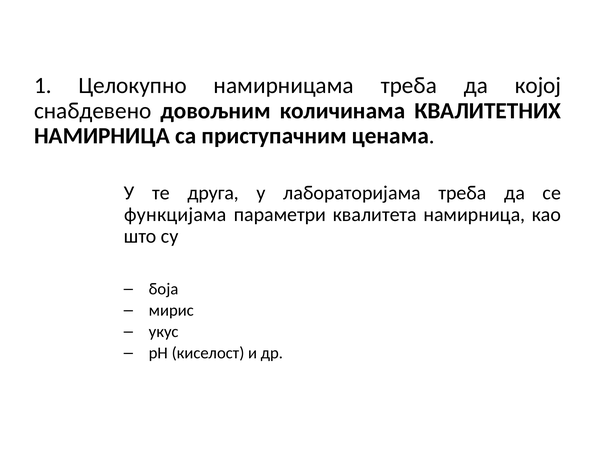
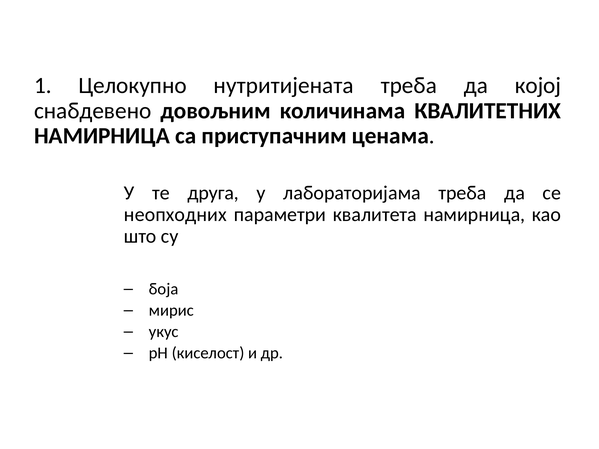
намирницама: намирницама -> нутритијената (284, 86)
функцијама: функцијама -> неопходних (175, 215)
